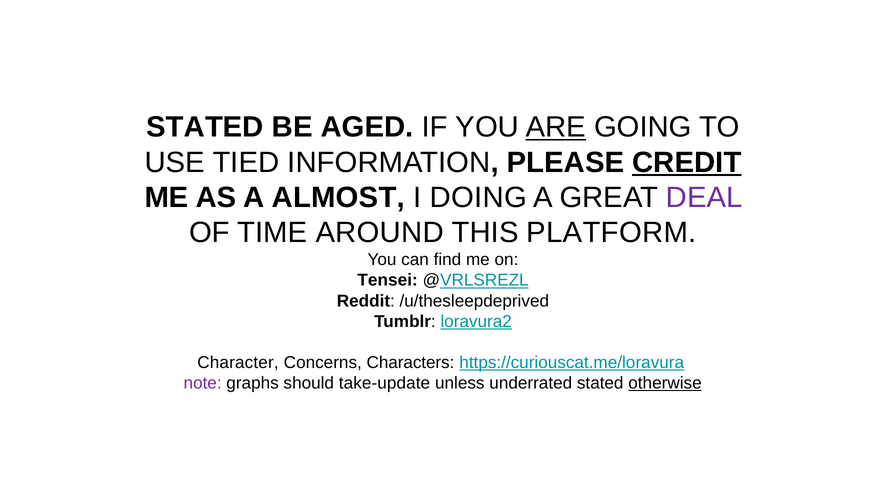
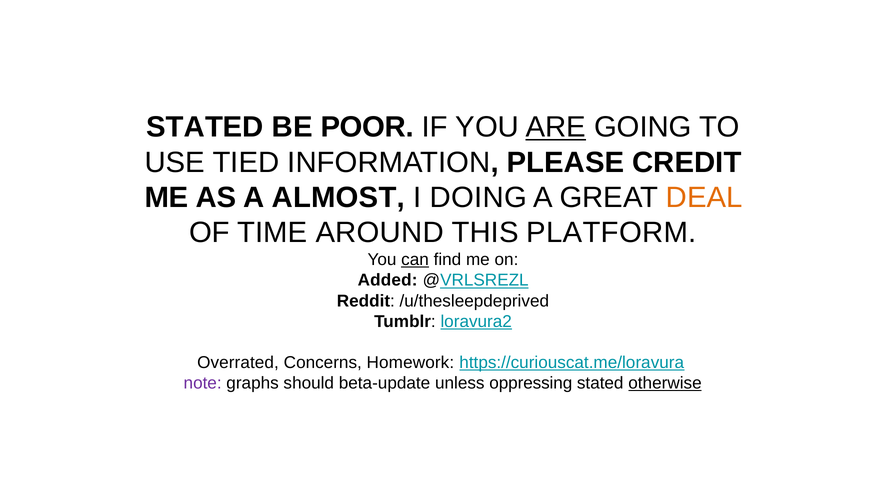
AGED: AGED -> POOR (367, 127)
CREDIT underline: present -> none (687, 162)
DEAL colour: purple -> orange (704, 198)
can underline: none -> present (415, 260)
Tensei: Tensei -> Added (388, 280)
Character: Character -> Overrated (238, 363)
Characters: Characters -> Homework (410, 363)
take-update: take-update -> beta-update (385, 383)
underrated: underrated -> oppressing (531, 383)
